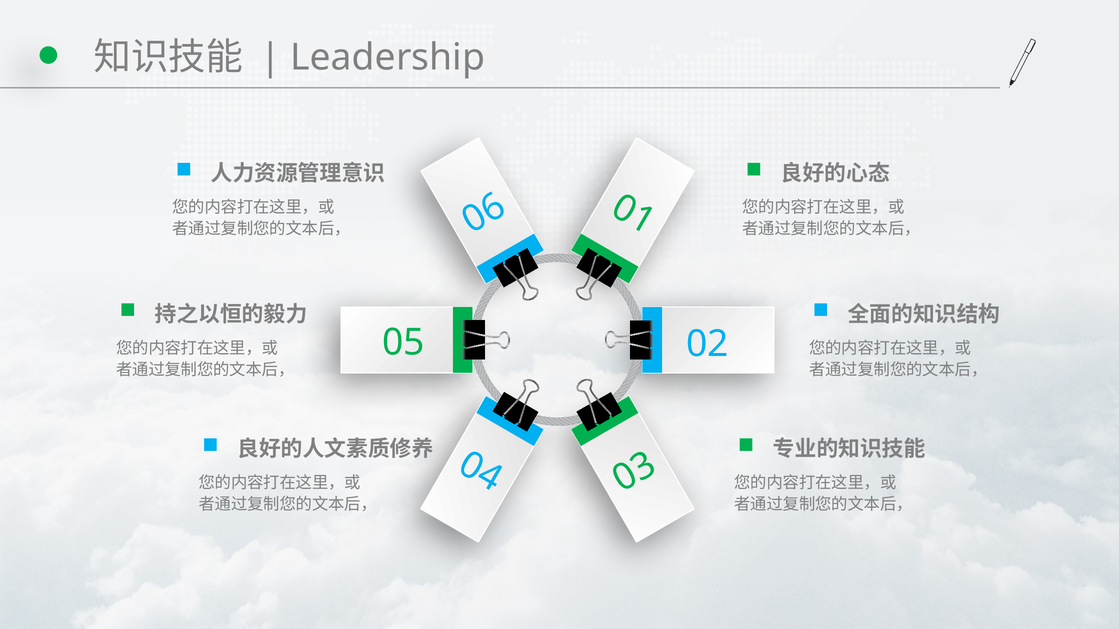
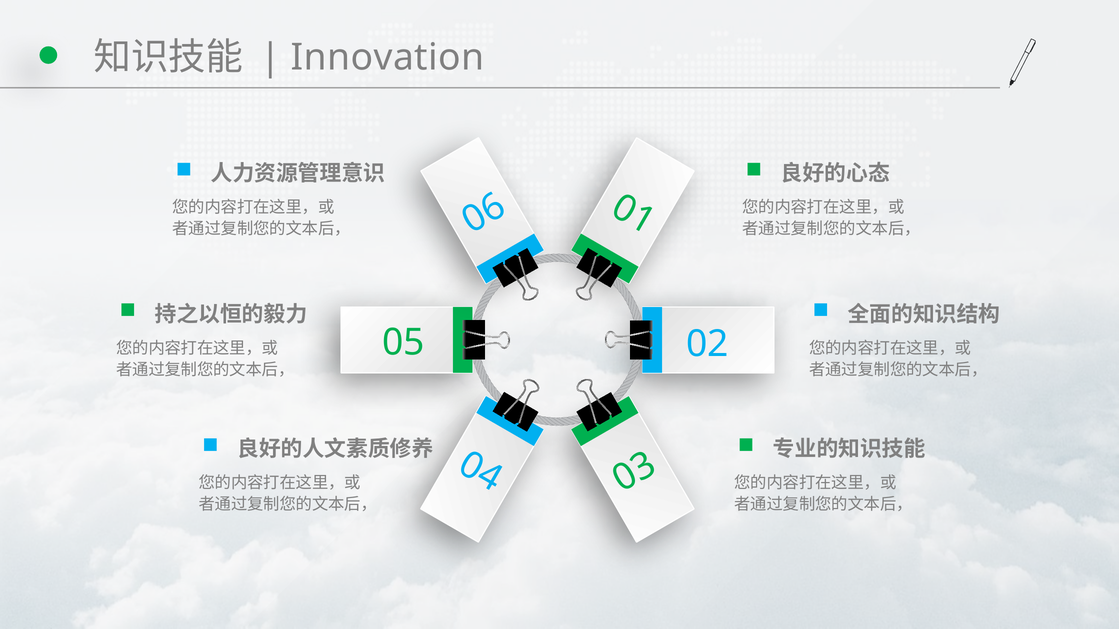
Leadership: Leadership -> Innovation (388, 58)
